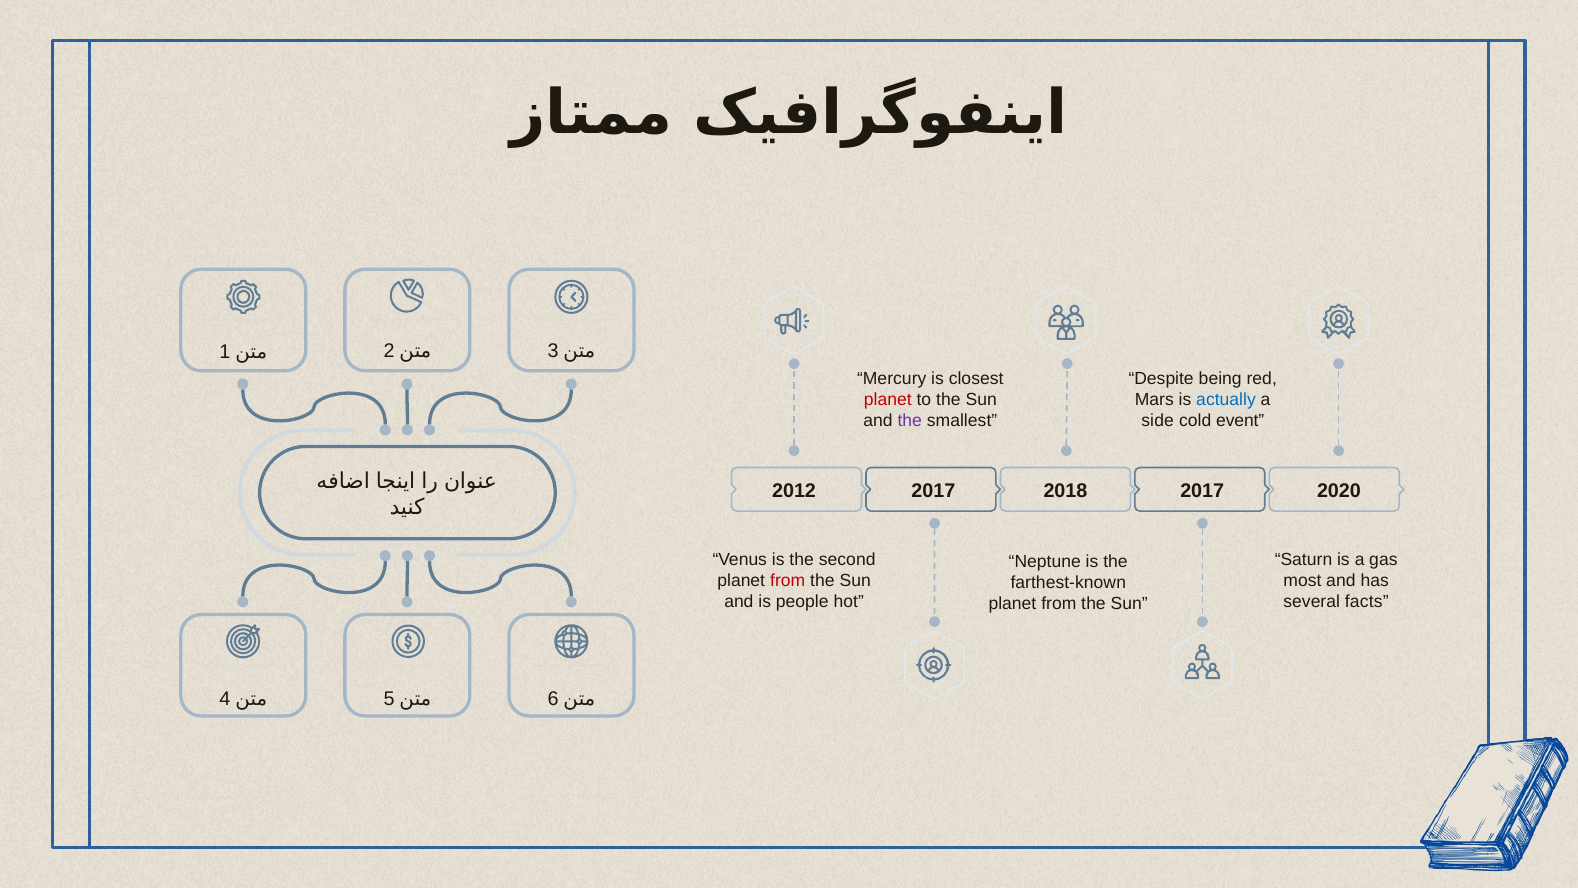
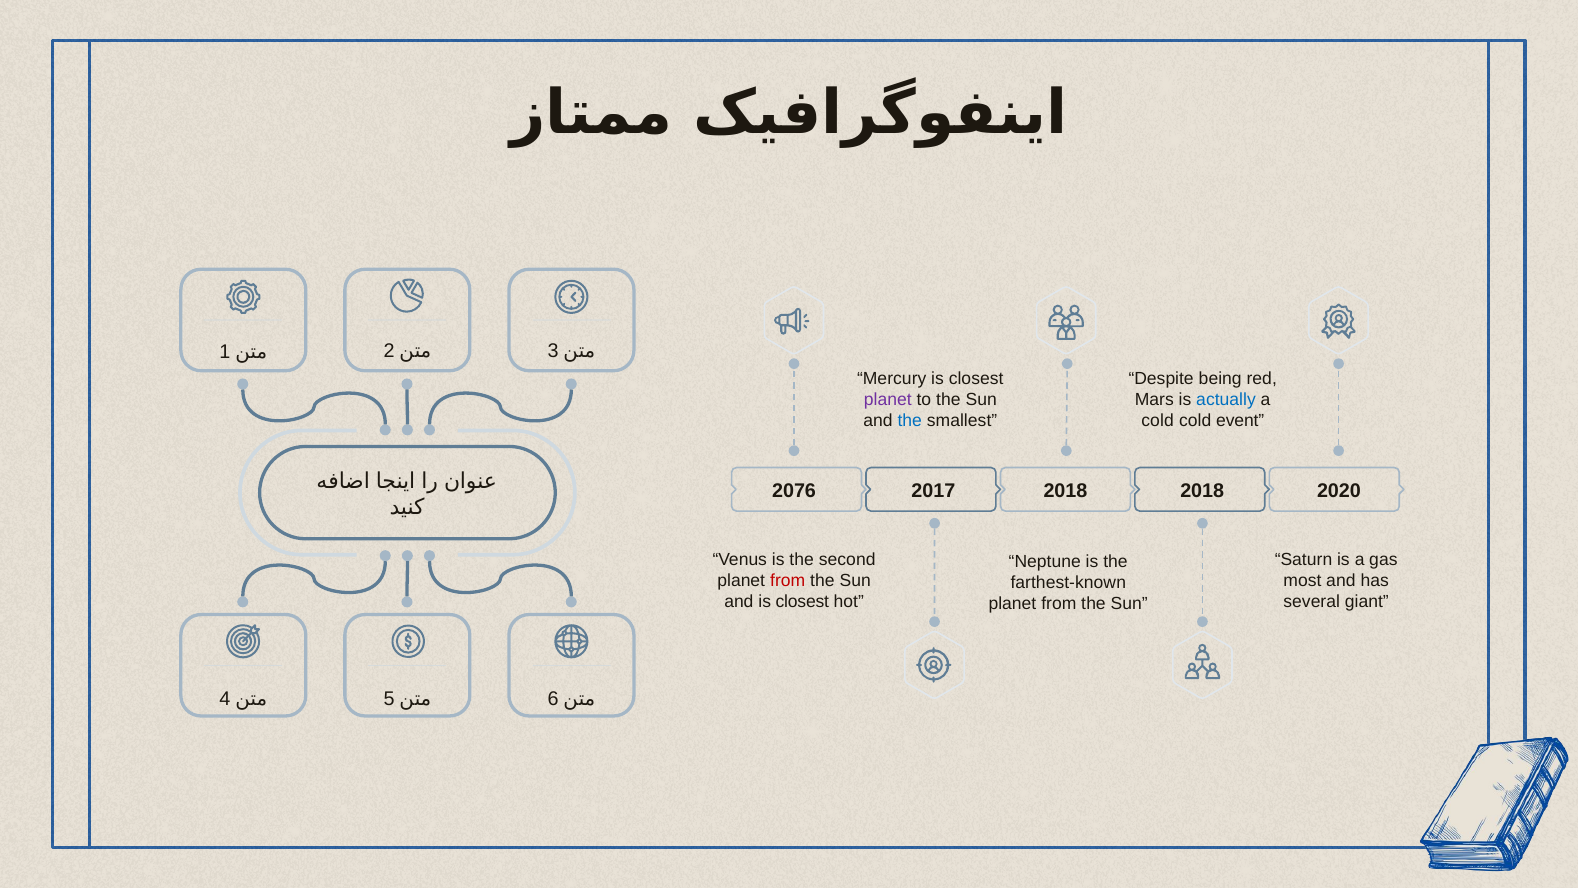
planet colour: red -> purple (888, 400)
the colour: purple -> blue (910, 421)
side: side -> cold (1158, 421)
2012: 2012 -> 2076 (794, 490)
2018 2017: 2017 -> 2018 (1202, 490)
and is people: people -> closest (802, 602)
facts: facts -> giant (1367, 602)
